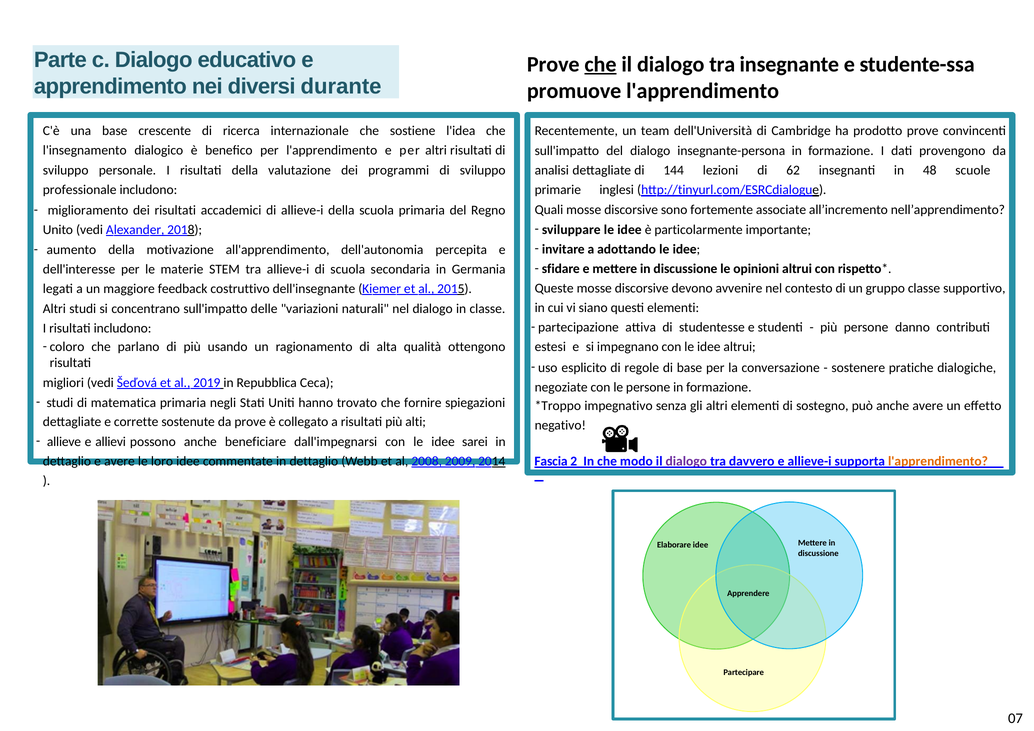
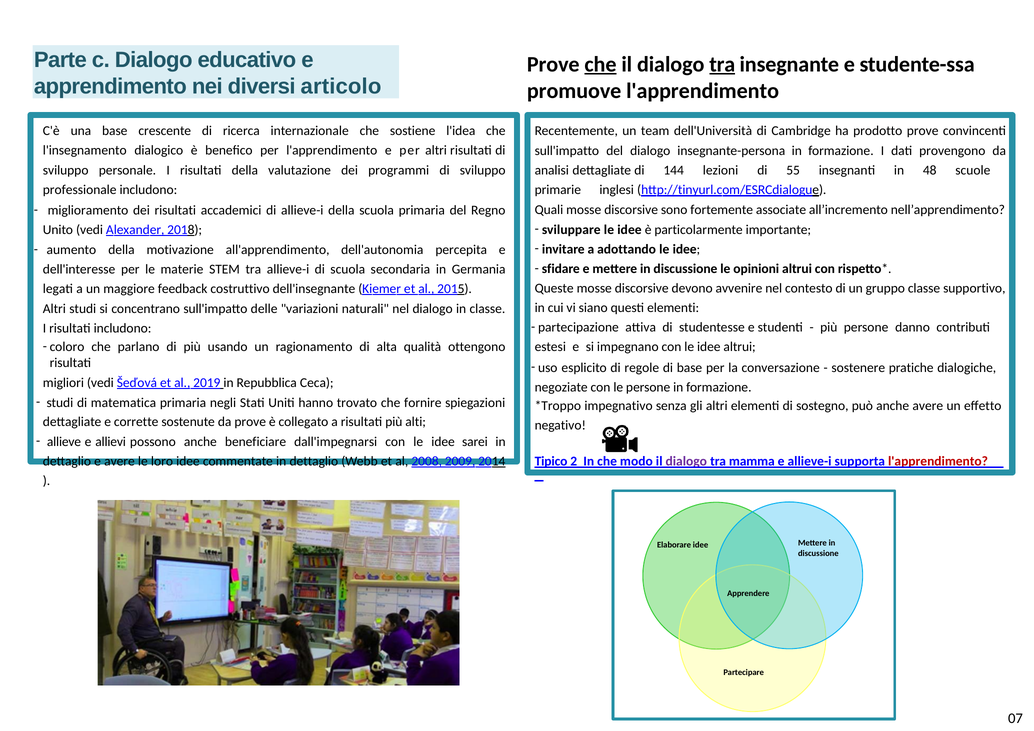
tra underline: none -> present (722, 64)
durante: durante -> articolo (341, 87)
62: 62 -> 55 (793, 170)
Fascia: Fascia -> Tipico (551, 462)
davvero: davvero -> mamma (752, 462)
l'apprendimento colour: orange -> red (938, 462)
